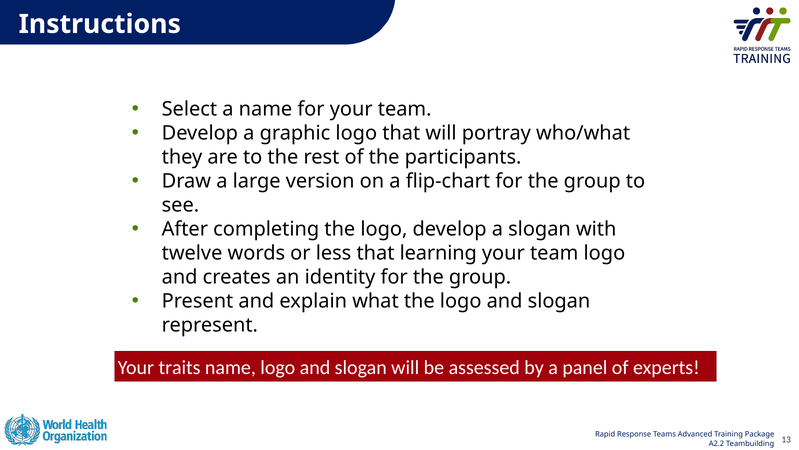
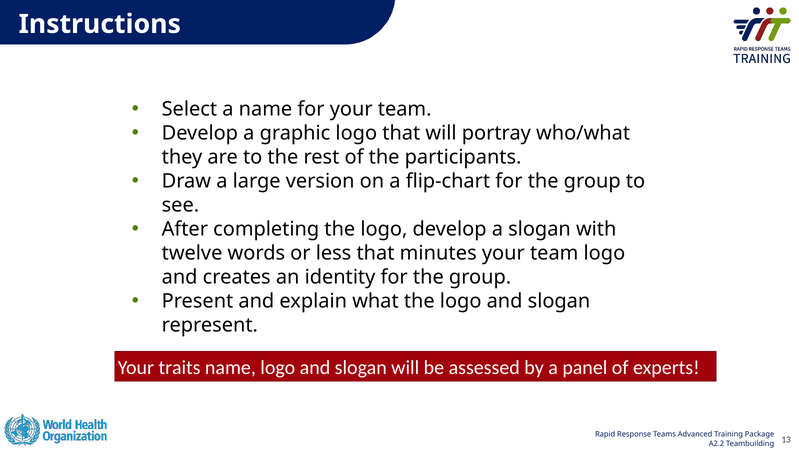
learning: learning -> minutes (438, 253)
